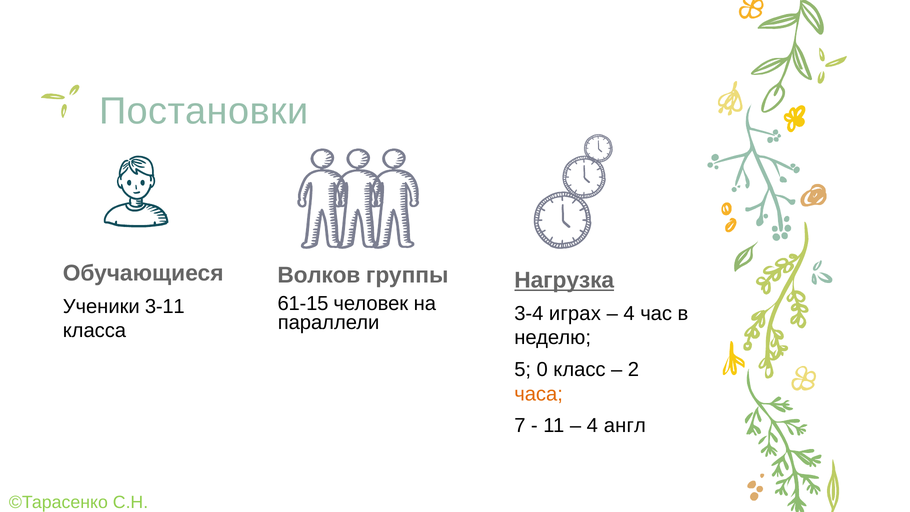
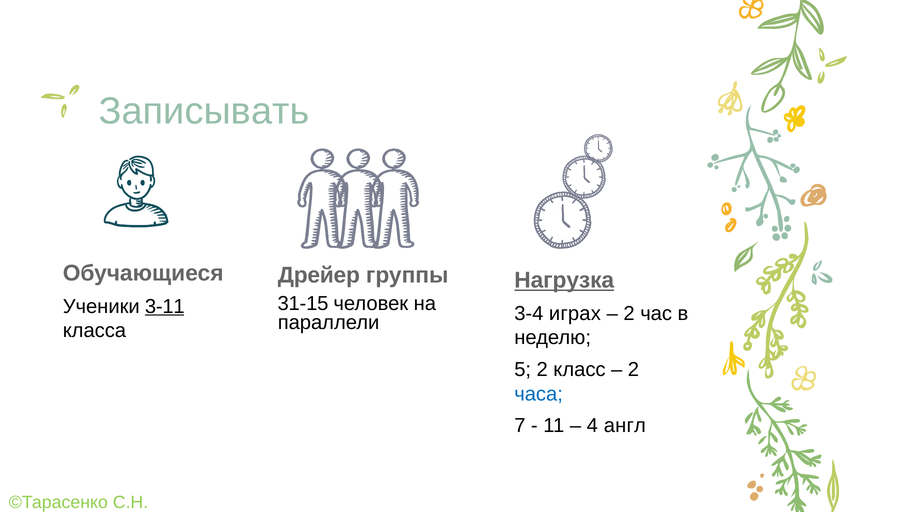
Постановки: Постановки -> Записывать (204, 111)
Волков: Волков -> Дрейер (319, 275)
61-15: 61-15 -> 31-15 (303, 303)
3-11 underline: none -> present (165, 306)
4: 4 -> 2 (629, 313)
5 0: 0 -> 2 (542, 370)
часа colour: orange -> blue (539, 394)
